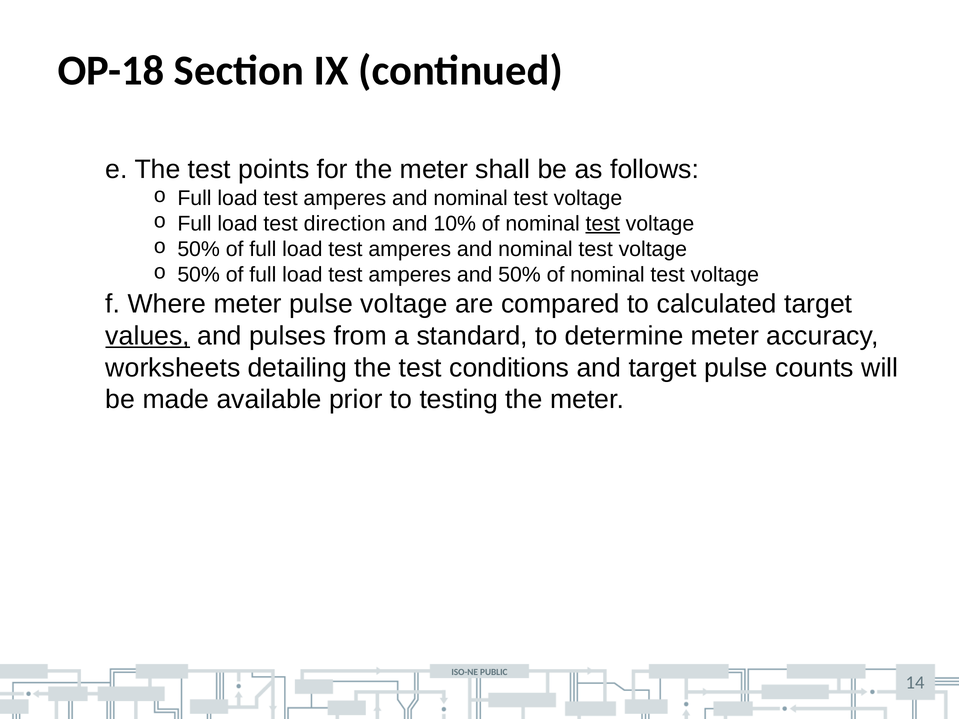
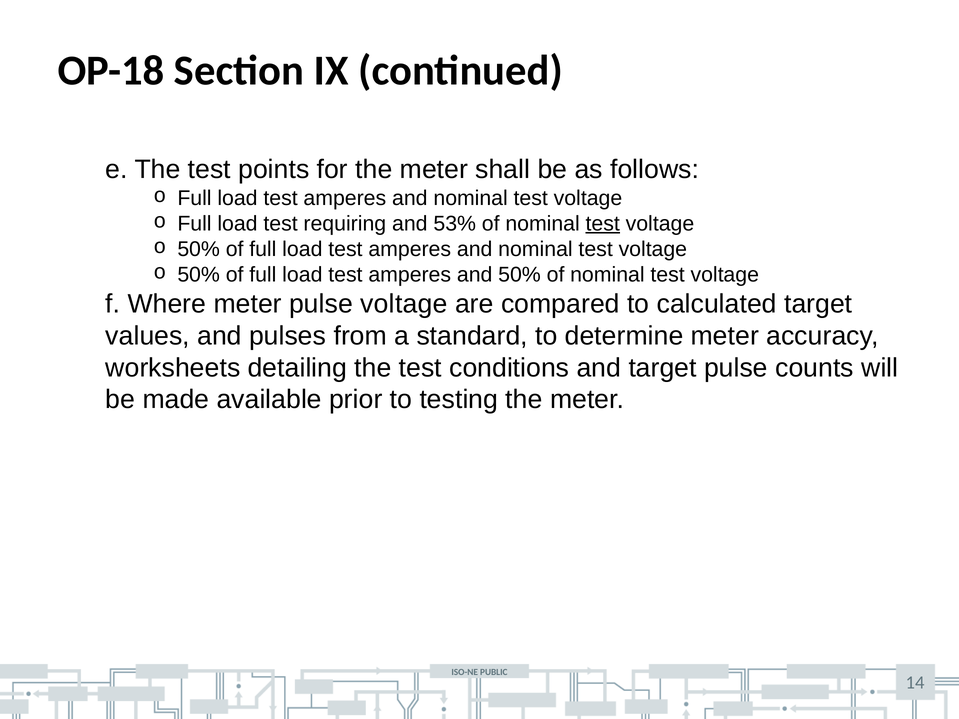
direction: direction -> requiring (345, 224)
10%: 10% -> 53% (455, 224)
values underline: present -> none (148, 336)
